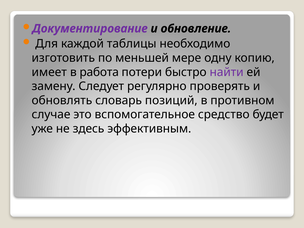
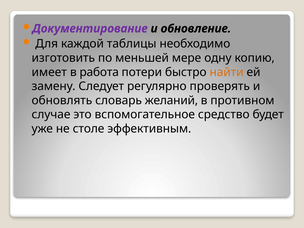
найти colour: purple -> orange (227, 72)
позиций: позиций -> желаний (171, 100)
здесь: здесь -> столе (88, 129)
